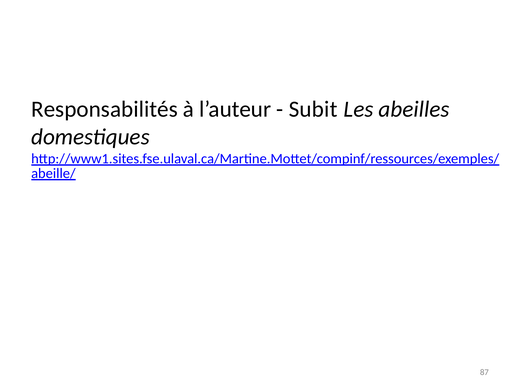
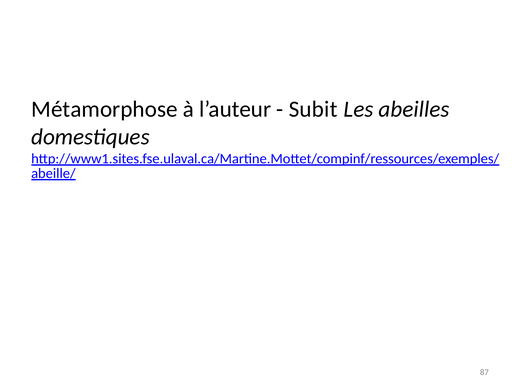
Responsabilités: Responsabilités -> Métamorphose (104, 109)
